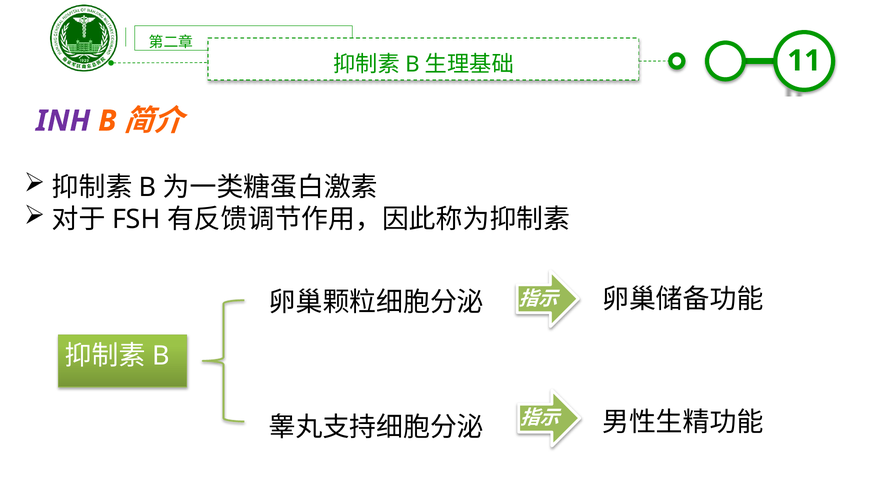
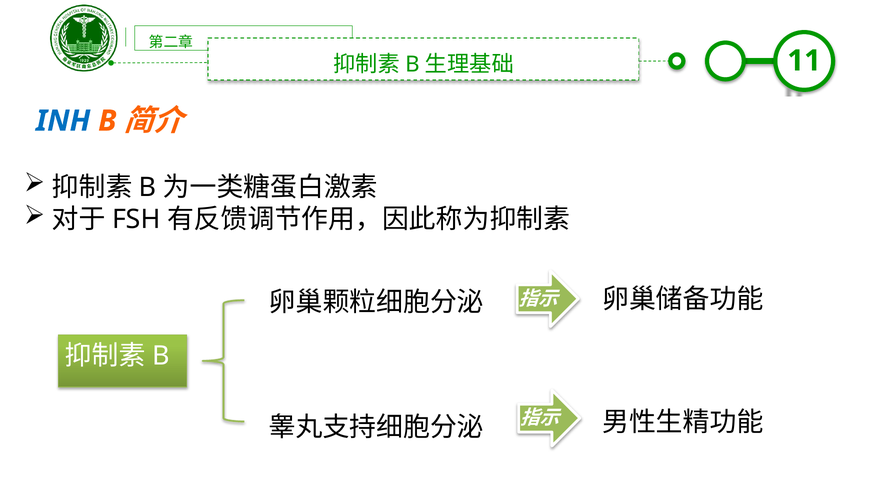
INH colour: purple -> blue (63, 121)
